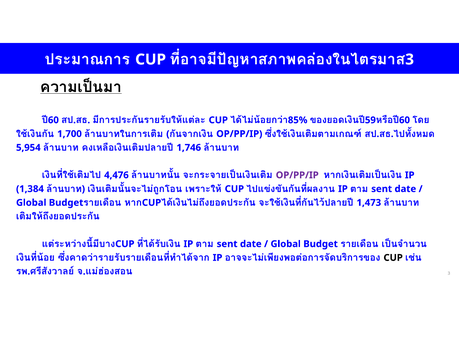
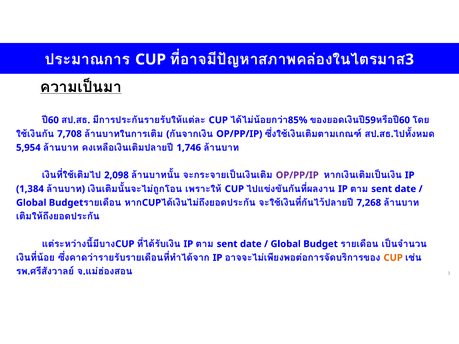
1,700: 1,700 -> 7,708 (70, 134)
4,476: 4,476 -> 2,098 (116, 175)
1,473: 1,473 -> 7,268 (369, 203)
CUP colour: black -> orange (393, 258)
